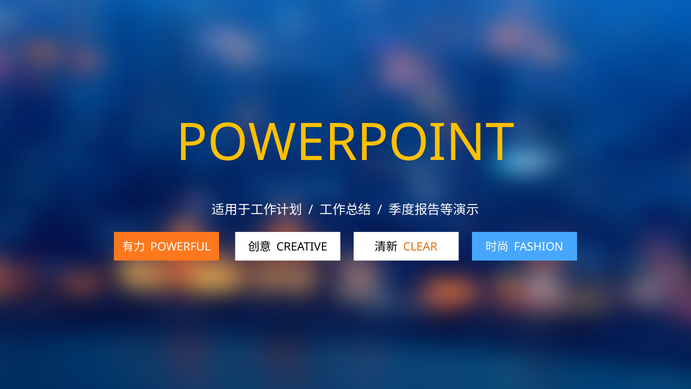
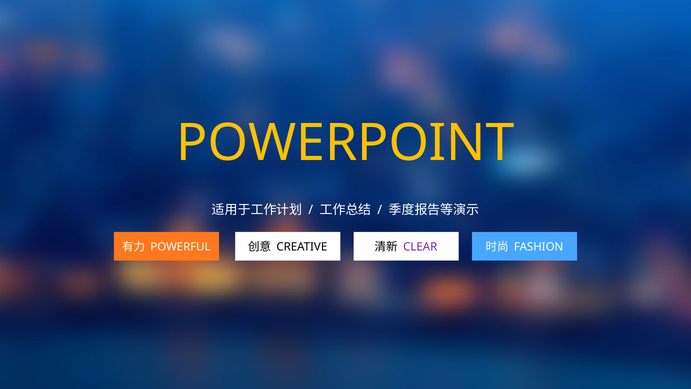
CLEAR colour: orange -> purple (420, 247)
